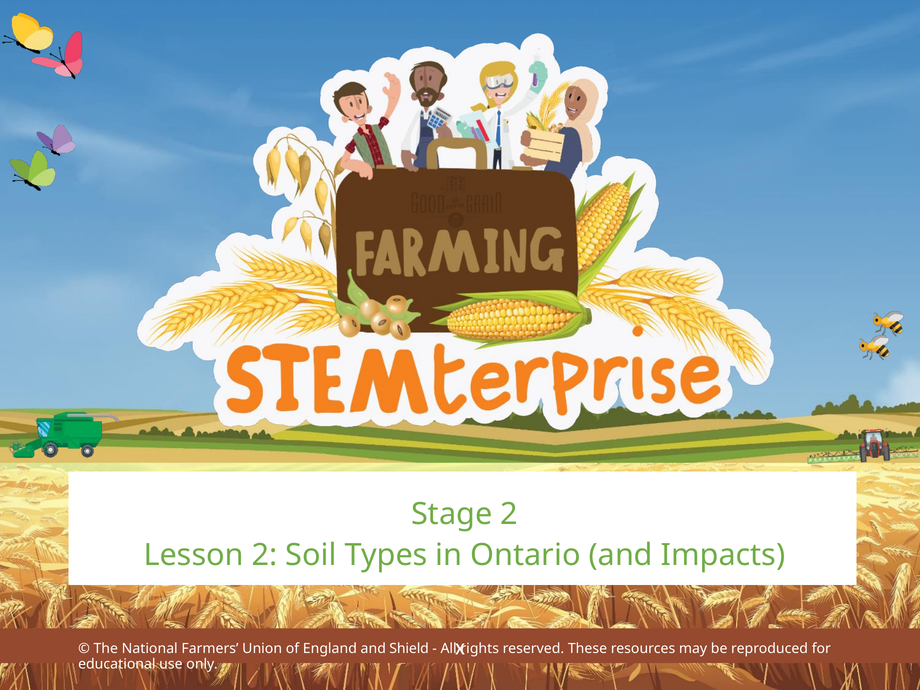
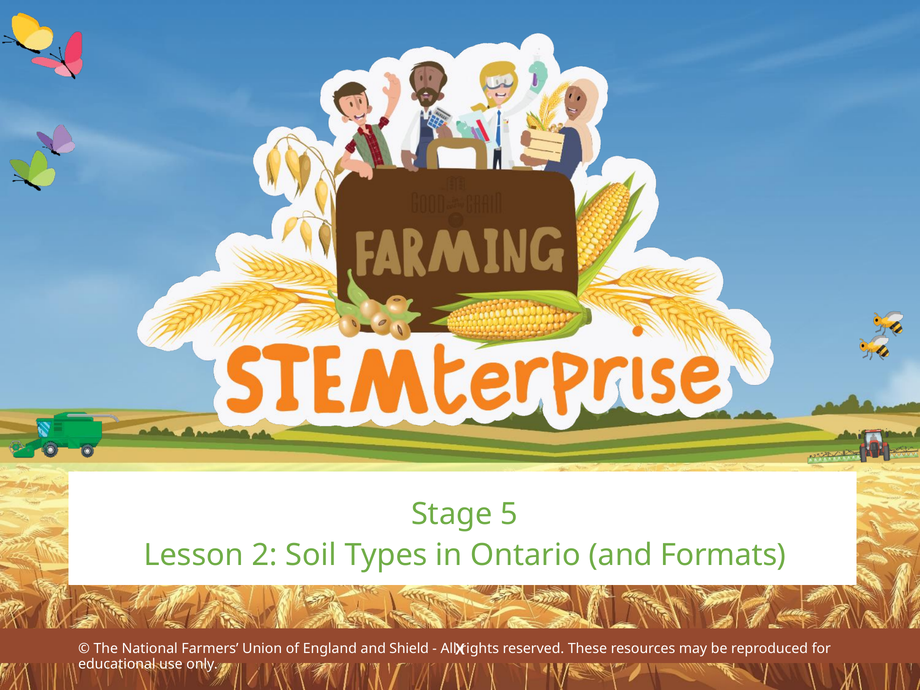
Stage 2: 2 -> 5 (509, 514)
Impacts: Impacts -> Formats (723, 555)
